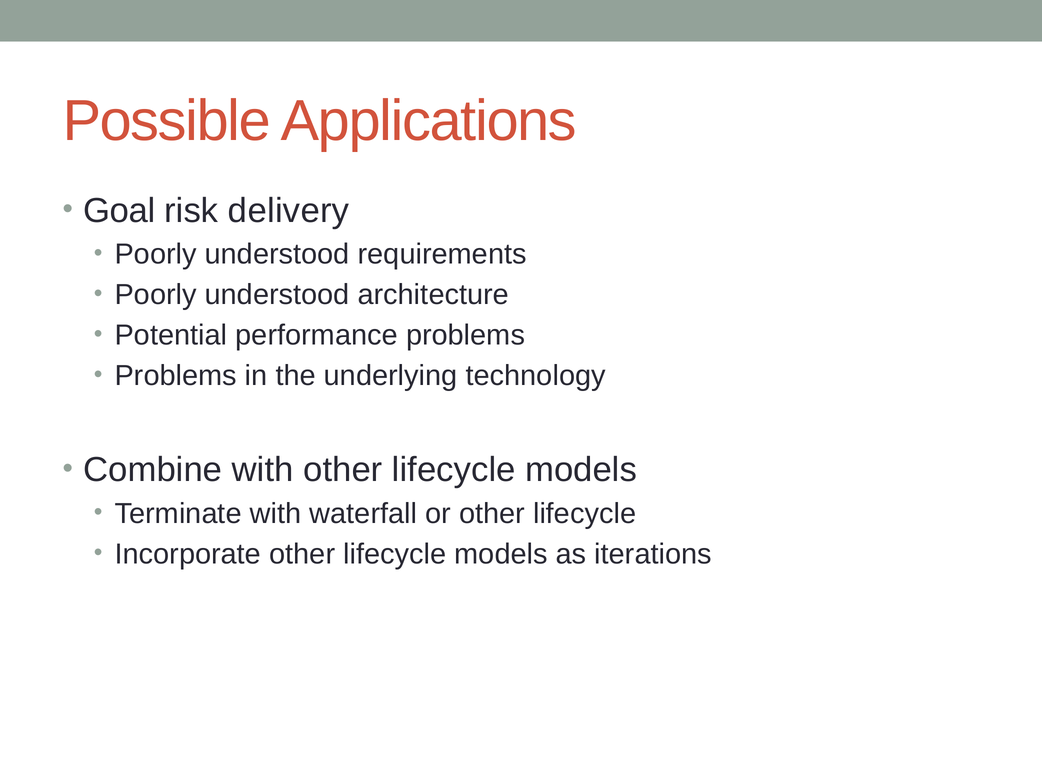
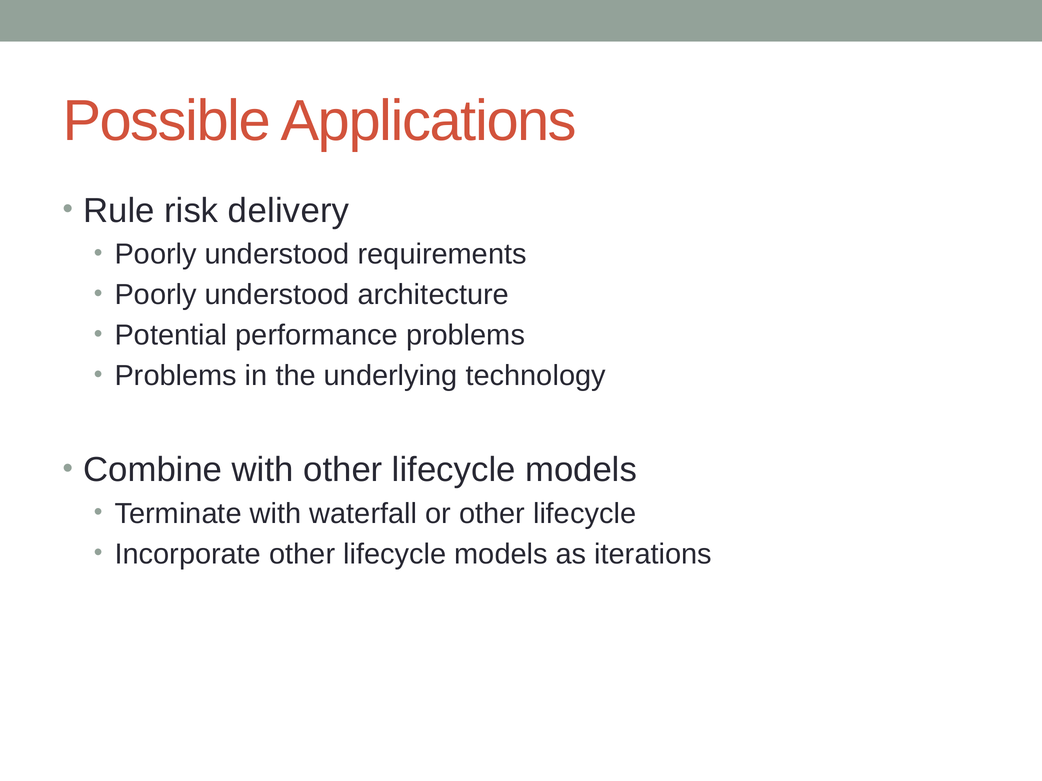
Goal: Goal -> Rule (119, 211)
